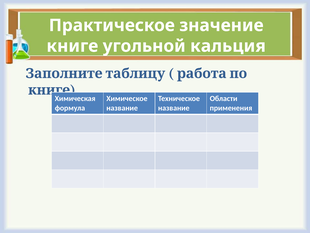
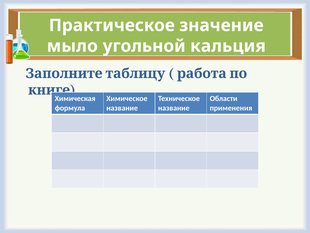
книге: книге -> мыло (72, 46)
